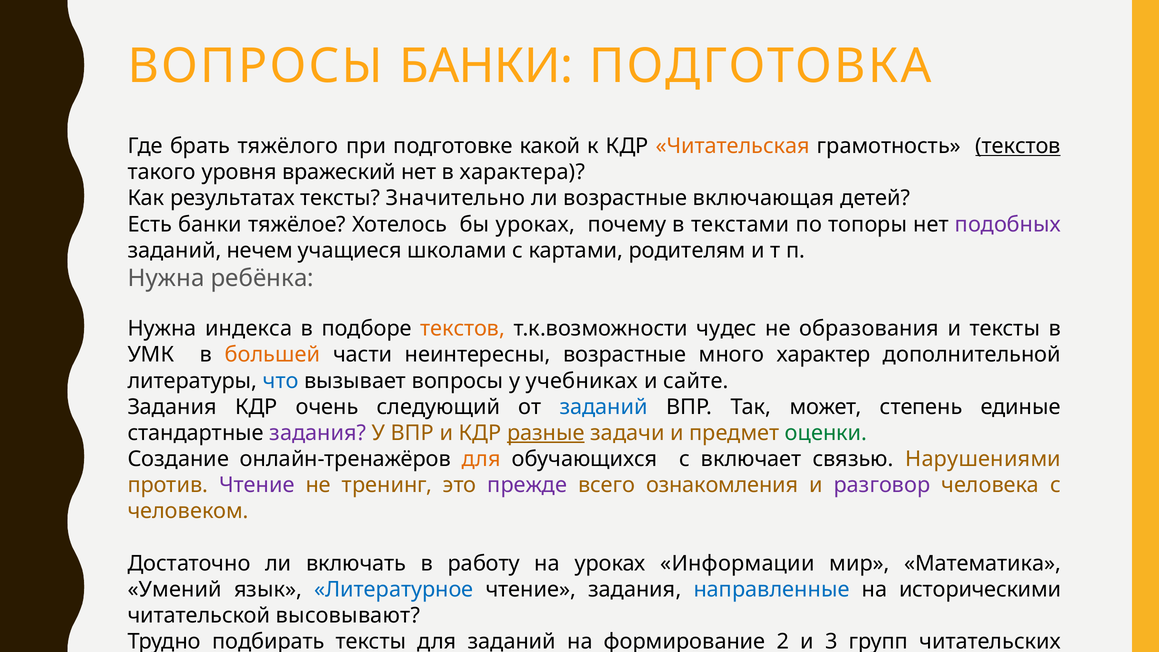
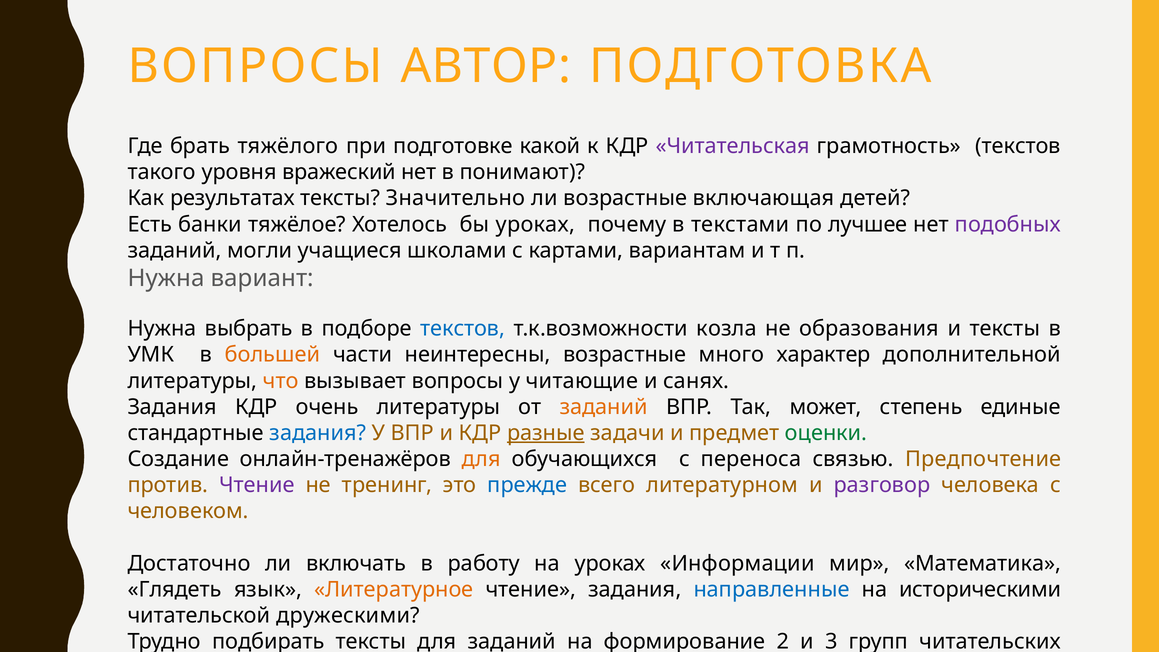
ВОПРОСЫ БАНКИ: БАНКИ -> АВТОР (486, 66)
Читательская colour: orange -> purple (733, 146)
текстов underline: present -> none (1018, 146)
характера: характера -> понимают (522, 172)
топоры: топоры -> лучшее (868, 224)
нечем: нечем -> могли (260, 250)
родителям: родителям -> вариантам (687, 250)
ребёнка: ребёнка -> вариант (262, 278)
индекса: индекса -> выбрать (249, 329)
текстов colour: orange -> blue (463, 329)
чудес: чудес -> козла (727, 329)
что colour: blue -> orange (281, 381)
учебниках: учебниках -> читающие (582, 381)
сайте: сайте -> санях (696, 381)
очень следующий: следующий -> литературы (439, 407)
заданий colour: blue -> orange (604, 407)
задания colour: purple -> blue (318, 433)
включает: включает -> переноса (751, 459)
Нарушениями: Нарушениями -> Предпочтение (983, 459)
прежде colour: purple -> blue (527, 485)
ознакомления: ознакомления -> литературном (722, 485)
Умений: Умений -> Глядеть (175, 589)
Литературное colour: blue -> orange (394, 589)
высовывают: высовывают -> дружескими (348, 616)
